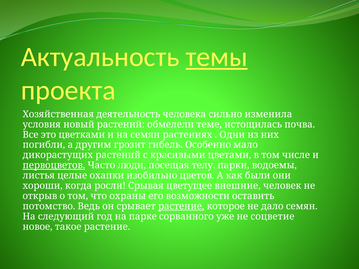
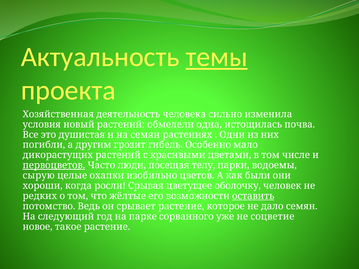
теме: теме -> одна (209, 125)
цветками: цветками -> душистая (82, 135)
листья: листья -> сырую (39, 176)
внешние: внешние -> оболочку (238, 186)
открыв: открыв -> редких (40, 196)
охраны: охраны -> жёлтые (128, 196)
оставить underline: none -> present (253, 196)
растение underline: present -> none (181, 206)
